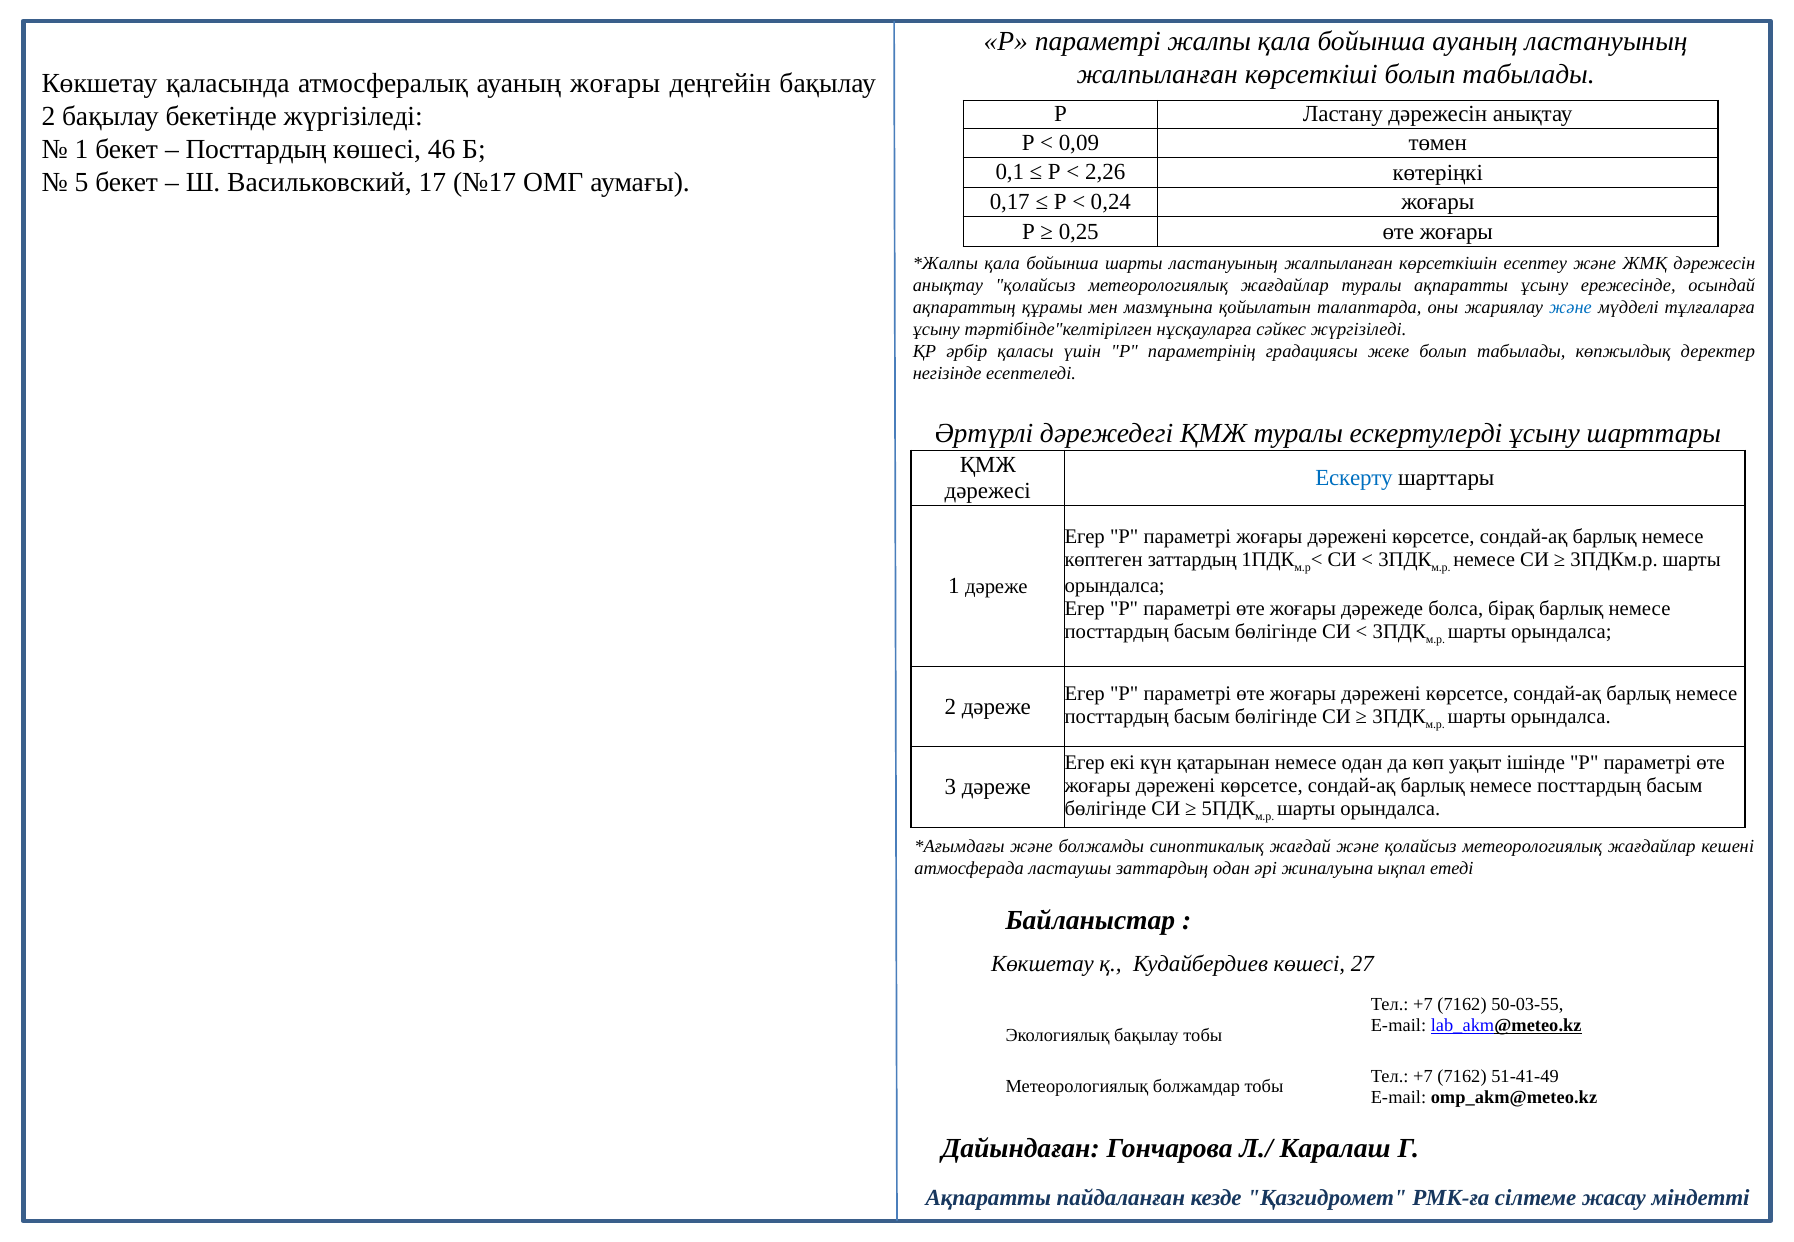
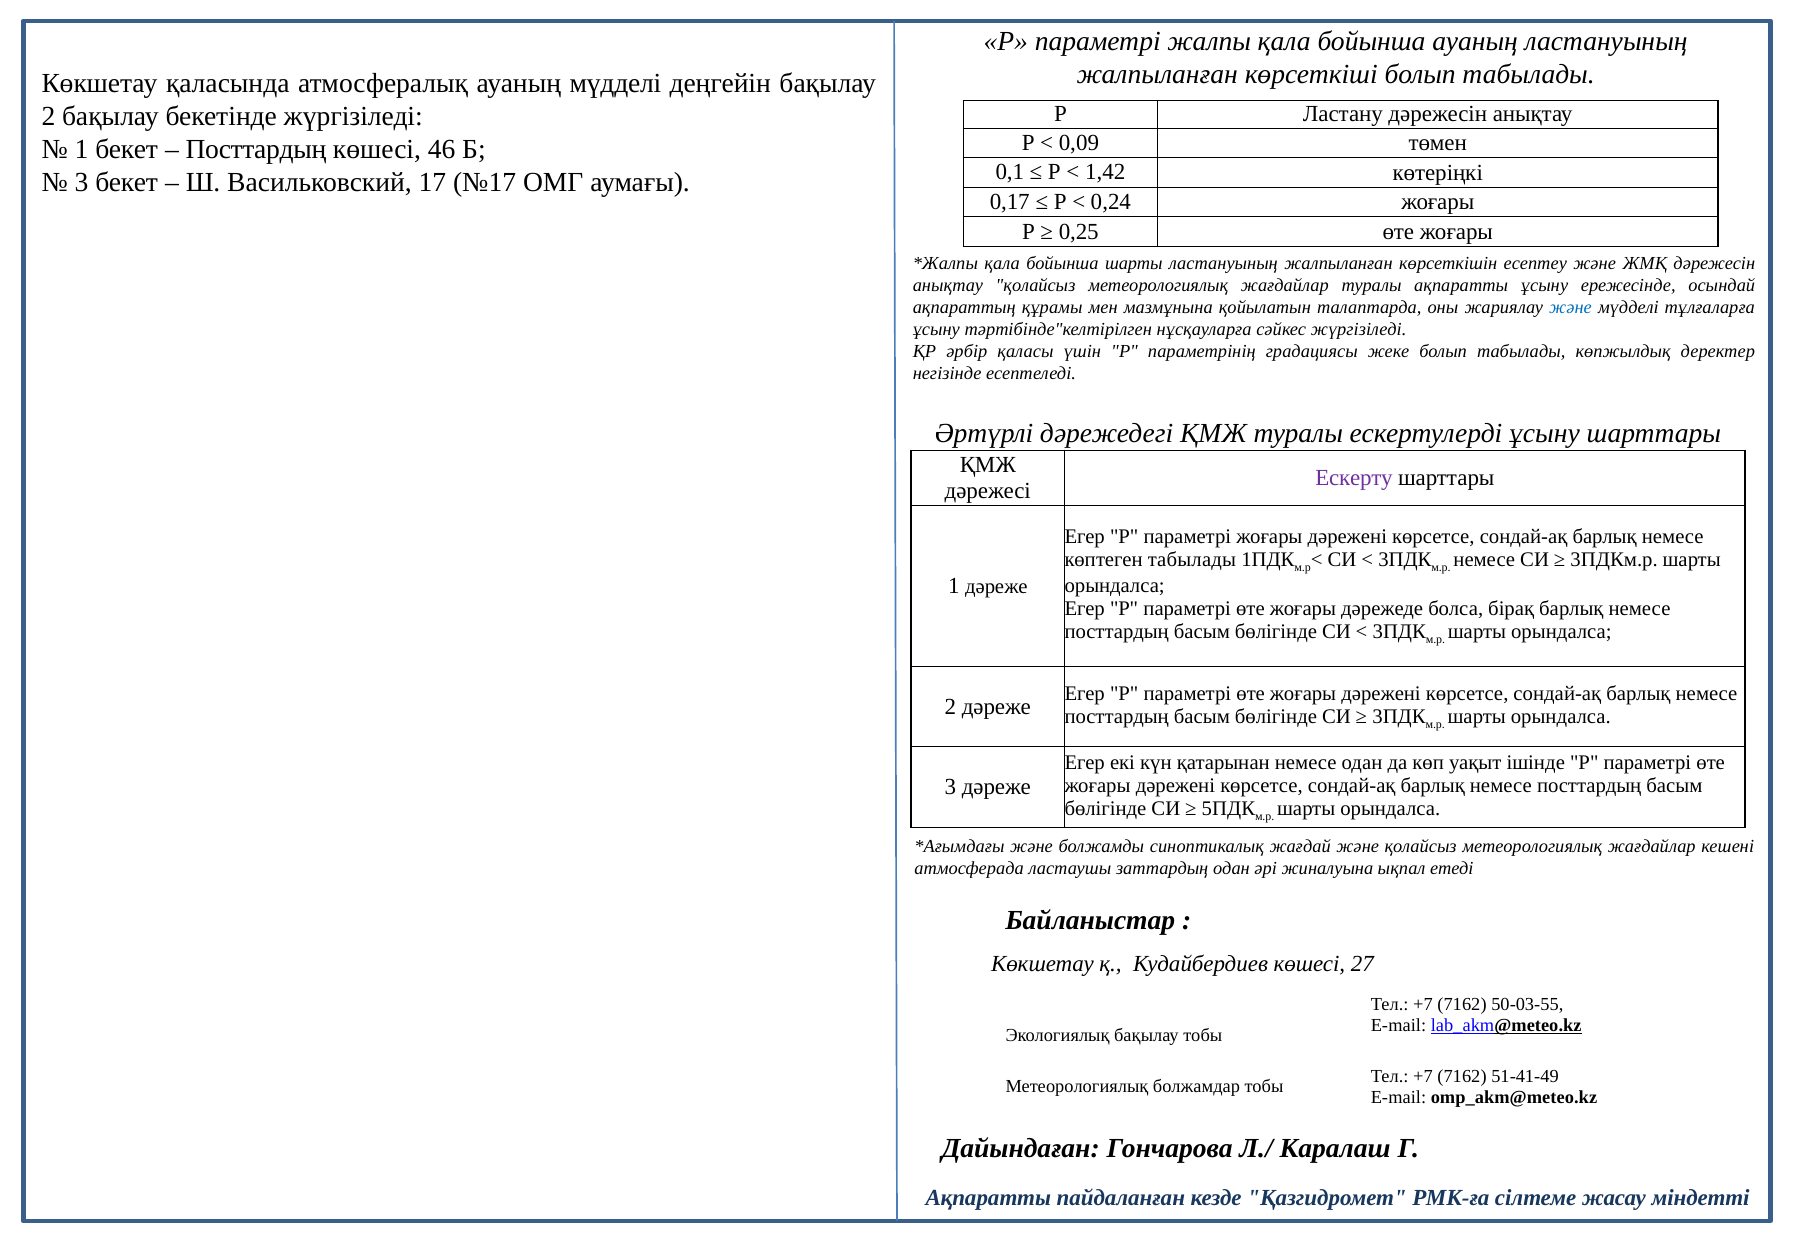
ауаның жоғары: жоғары -> мүдделі (615, 83)
2,26: 2,26 -> 1,42 (1105, 172)
5: 5 -> 3 (82, 182)
Ескерту colour: blue -> purple (1354, 478)
көптеген заттардың: заттардың -> табылады (1192, 560)
